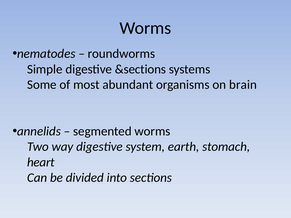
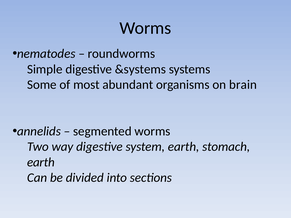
&sections: &sections -> &systems (140, 69)
heart: heart -> earth (41, 162)
